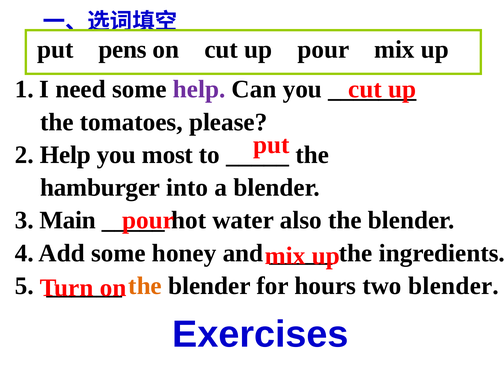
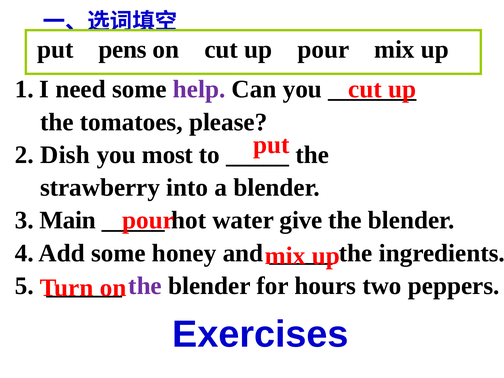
2 Help: Help -> Dish (65, 155)
hamburger: hamburger -> strawberry (100, 188)
also: also -> give (301, 220)
the colour: orange -> purple (145, 286)
two blender: blender -> peppers (454, 286)
